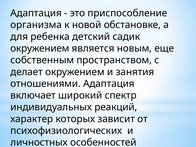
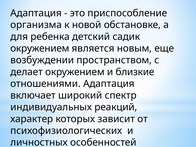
собственным: собственным -> возбуждении (42, 60)
занятия: занятия -> близкие (135, 72)
